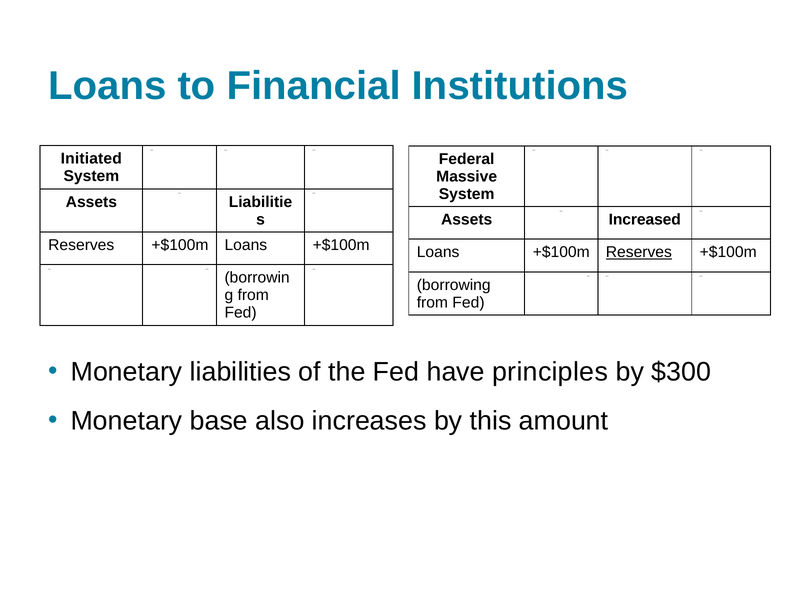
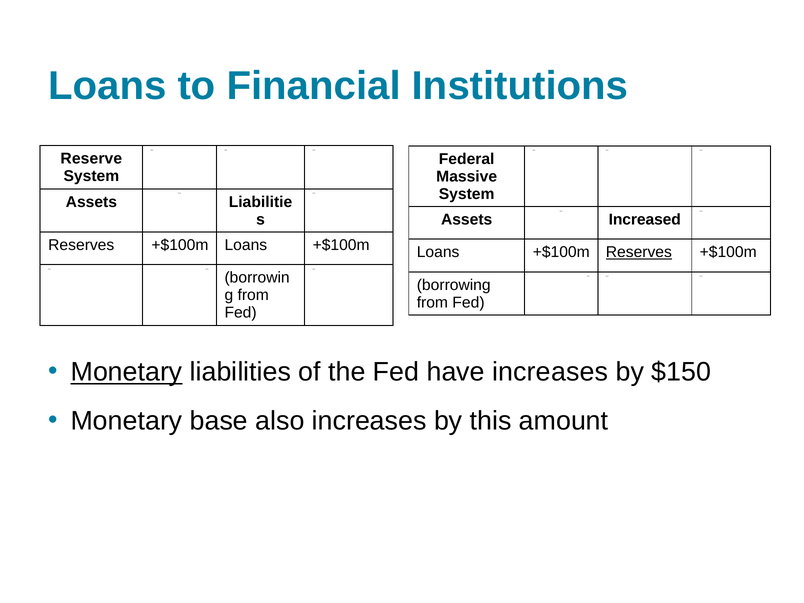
Initiated: Initiated -> Reserve (91, 159)
Monetary underline: none -> present (127, 372)
have principles: principles -> increases (550, 372)
$300: $300 -> $150 (681, 372)
